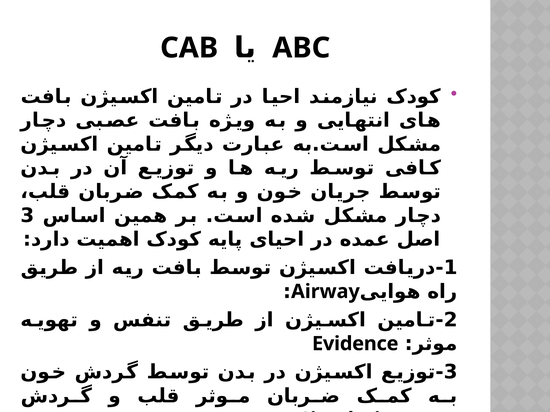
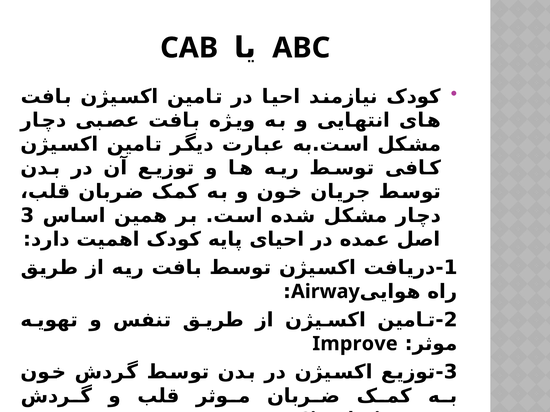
Evidence: Evidence -> Improve (355, 344)
